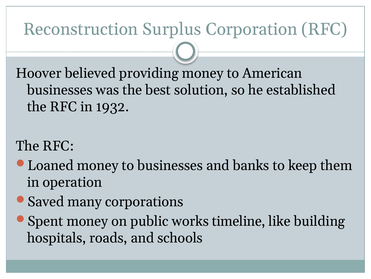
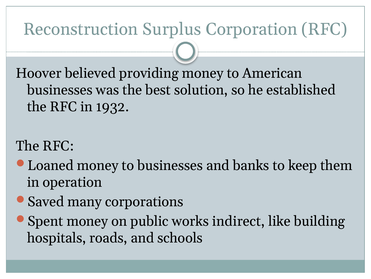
timeline: timeline -> indirect (238, 221)
